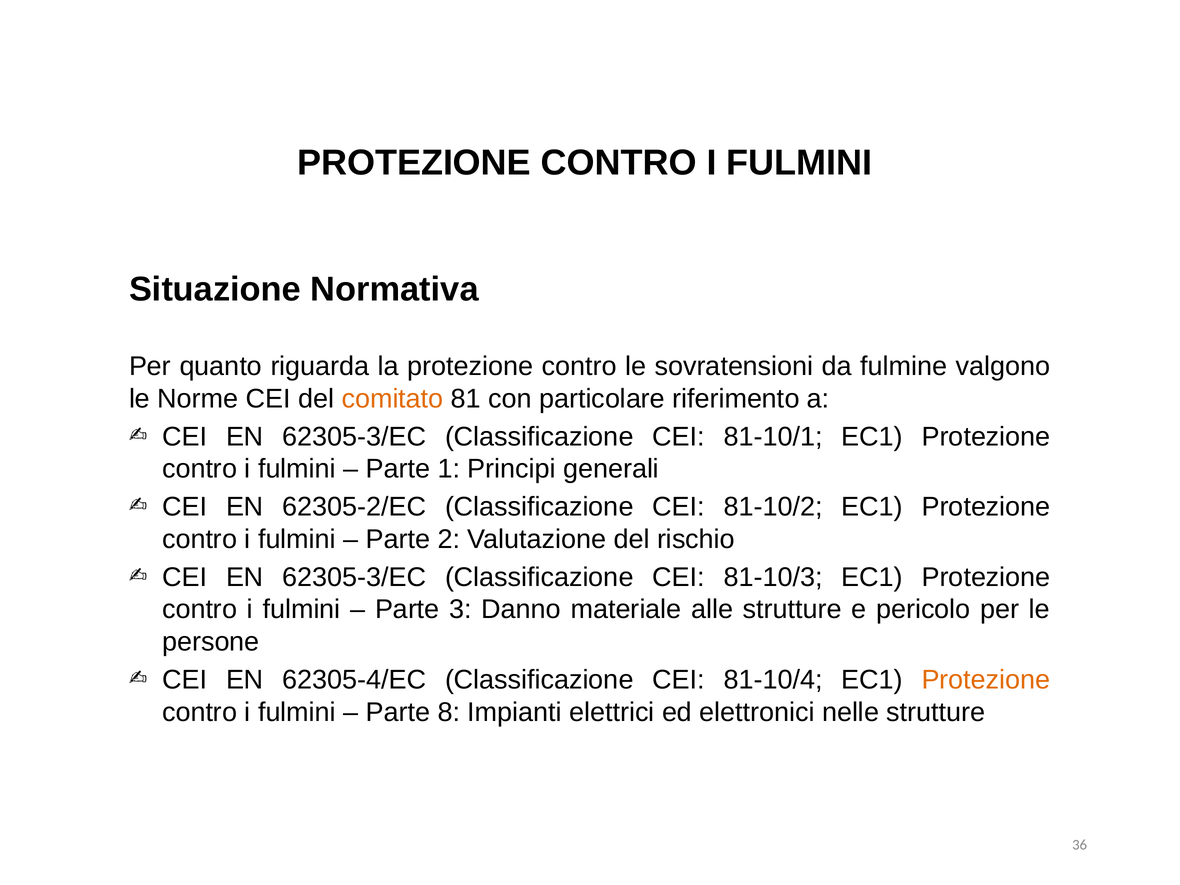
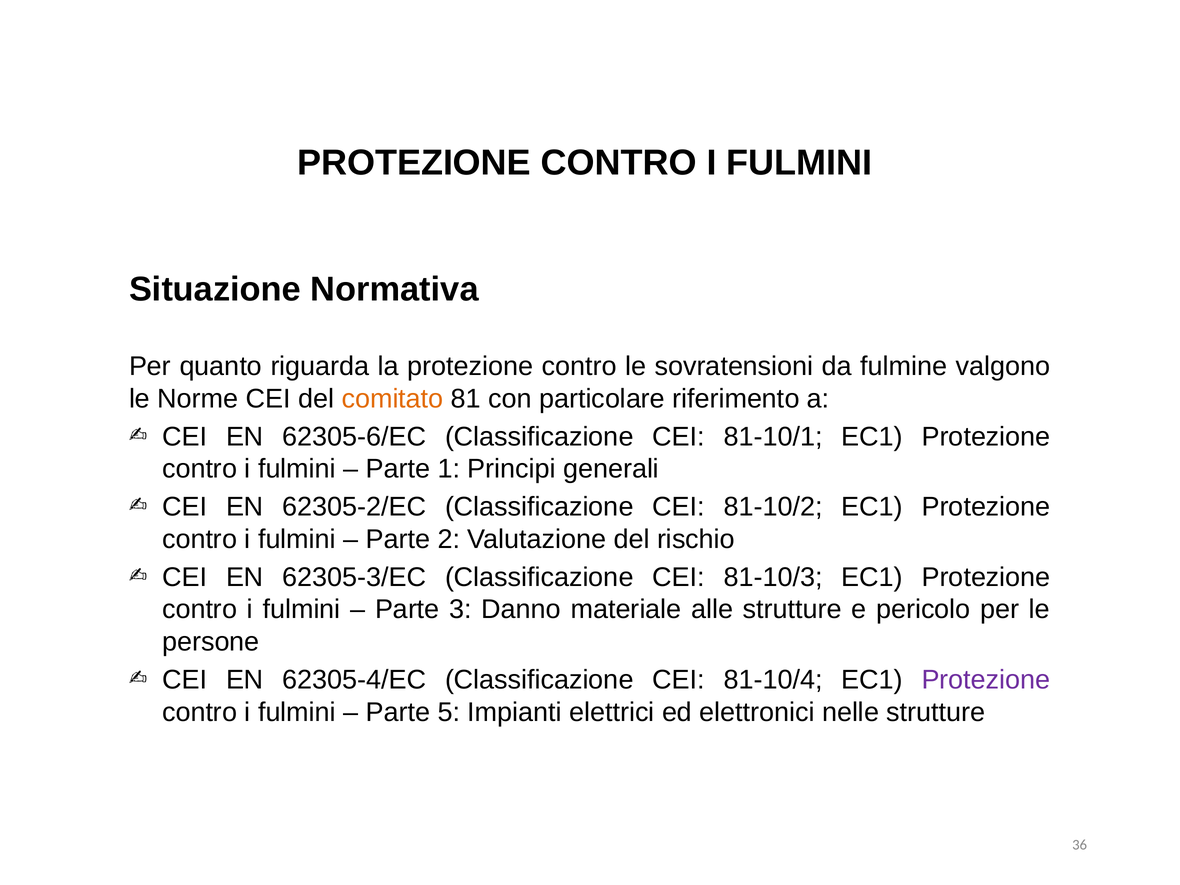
62305-3/EC: 62305-3/EC -> 62305-6/EC (354, 437)
Protezione colour: orange -> purple (986, 680)
8: 8 -> 5 (449, 712)
